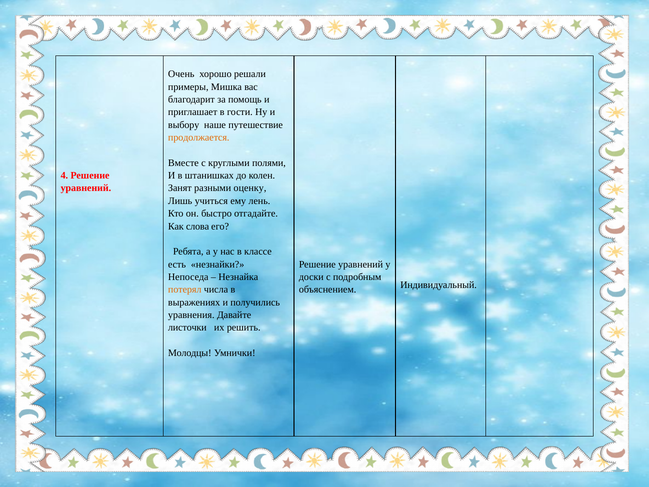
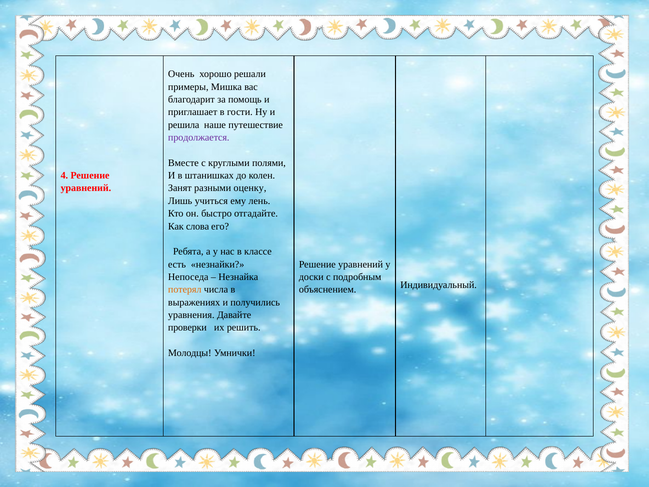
выбору: выбору -> решила (184, 125)
продолжается colour: orange -> purple (199, 137)
листочки: листочки -> проверки (187, 328)
